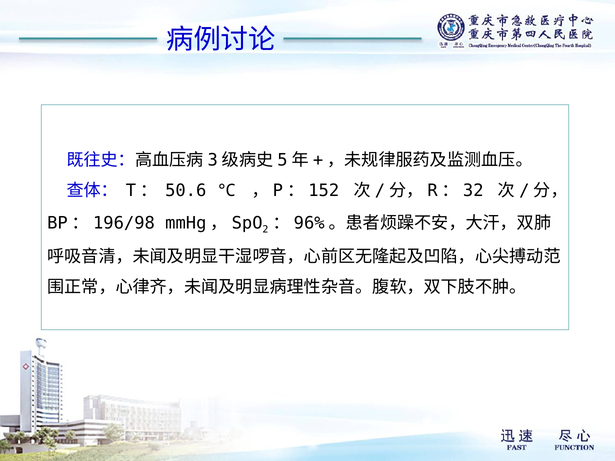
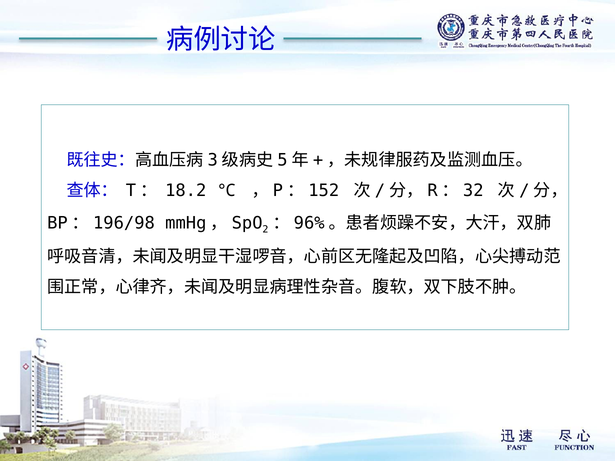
50.6: 50.6 -> 18.2 (186, 191)
